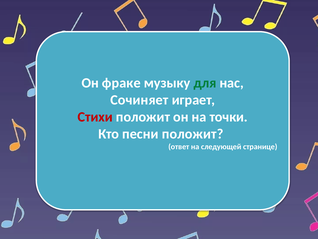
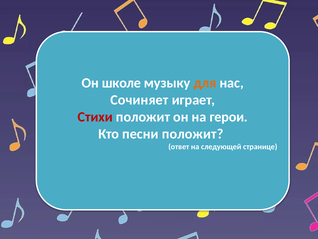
фраке: фраке -> школе (121, 83)
для colour: green -> orange (205, 83)
точки: точки -> герои (229, 117)
